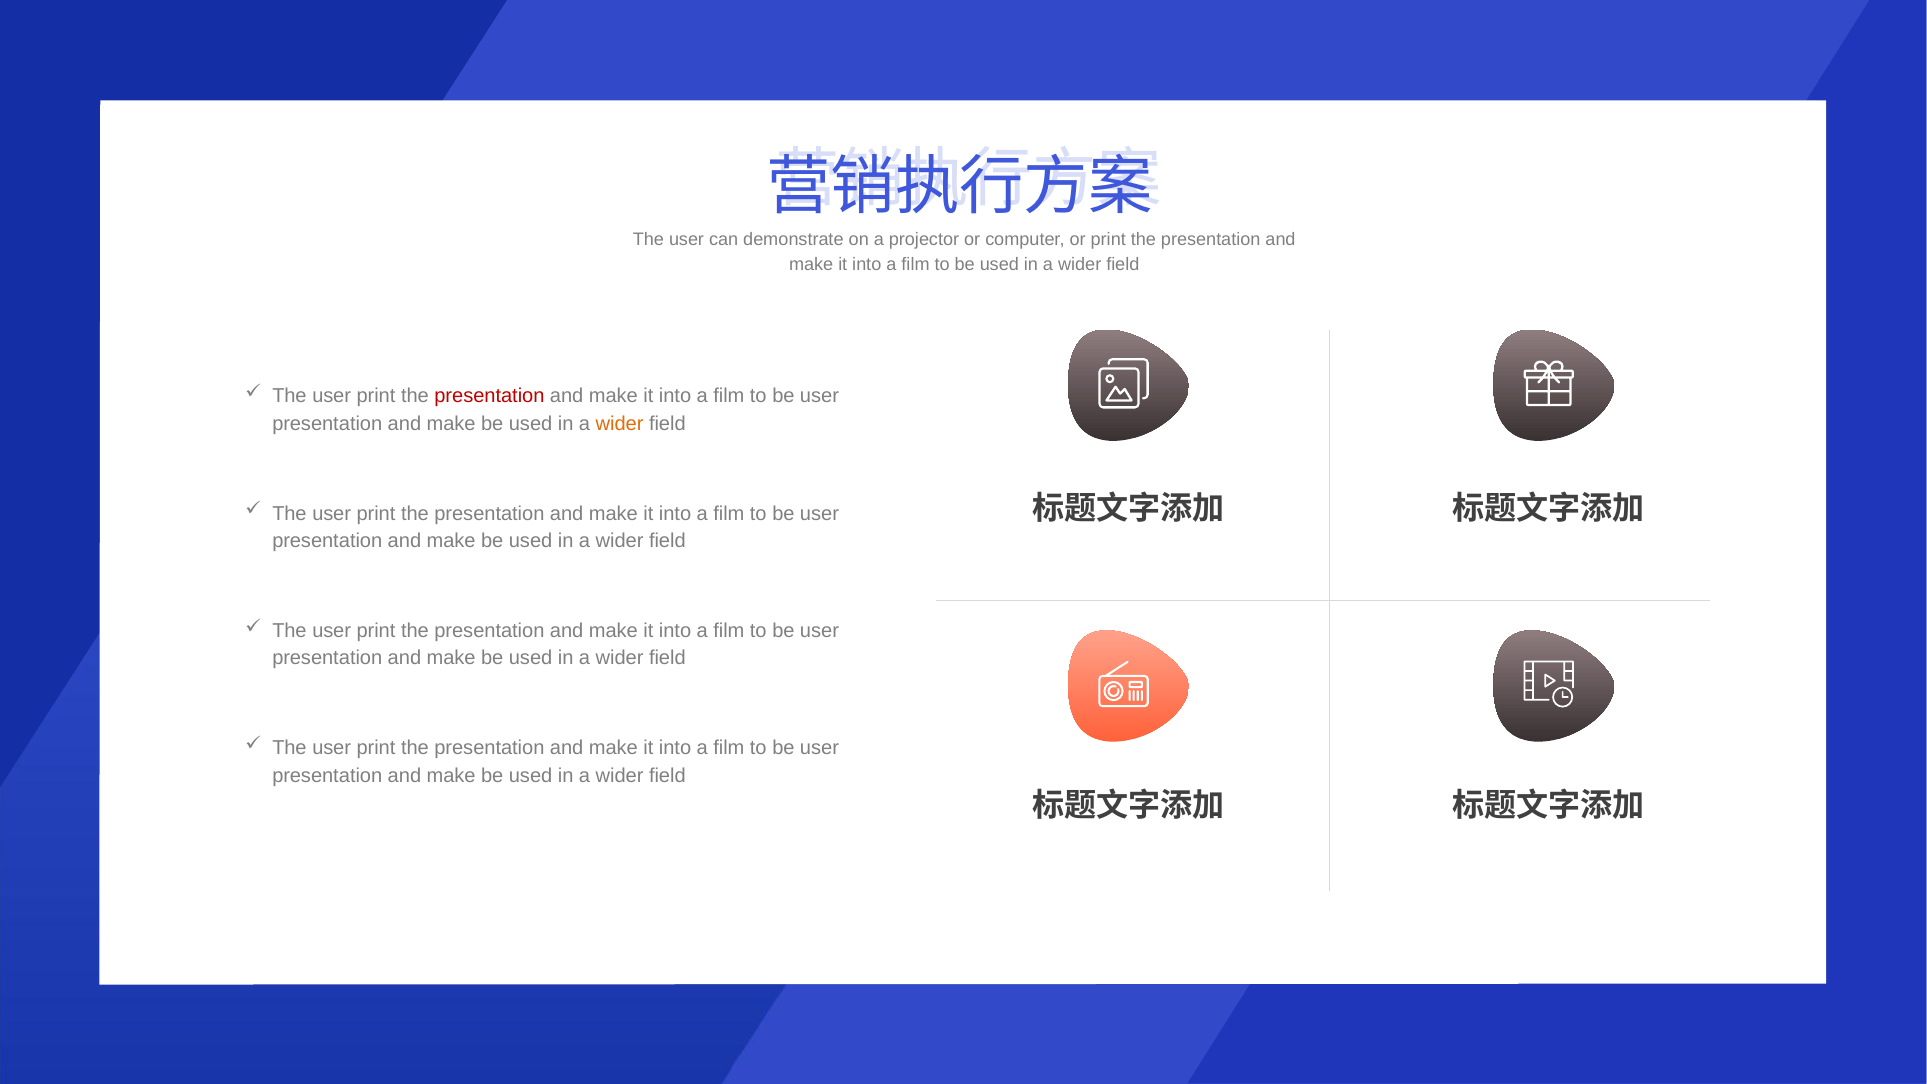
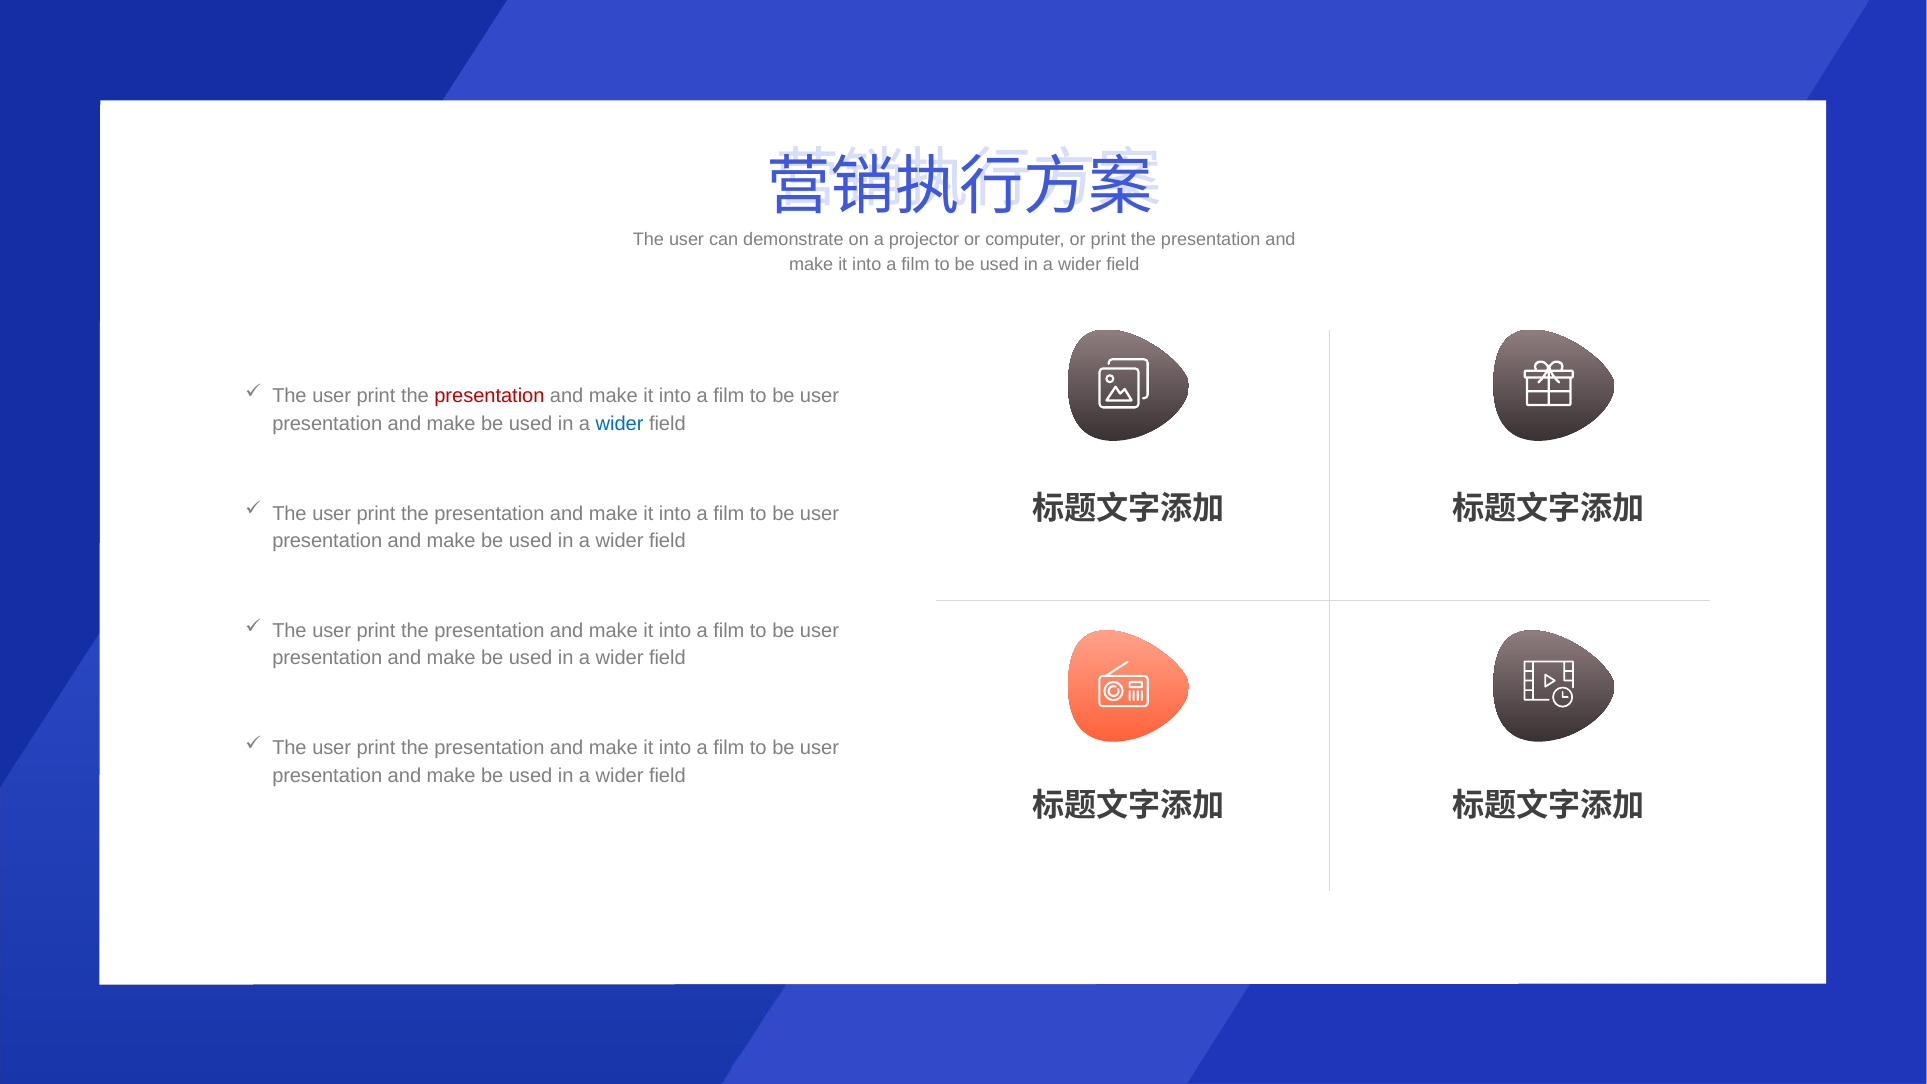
wider colour: orange -> blue (620, 424)
